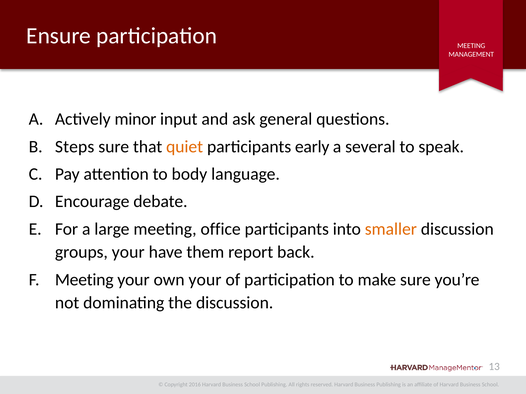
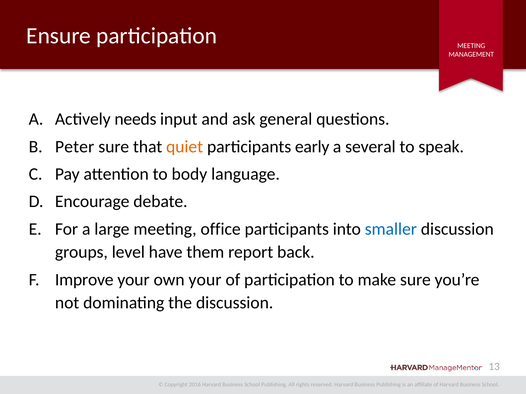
minor: minor -> needs (135, 119)
Steps: Steps -> Peter (75, 147)
smaller colour: orange -> blue (391, 229)
groups your: your -> level (128, 252)
Meeting: Meeting -> Improve (84, 280)
